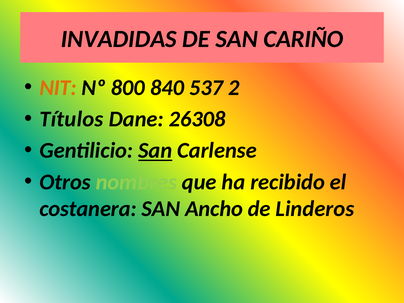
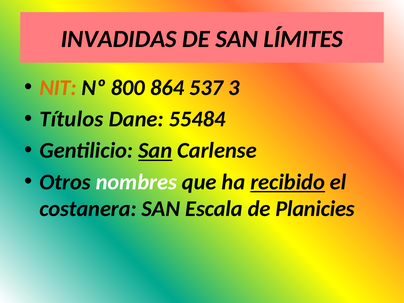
CARIÑO: CARIÑO -> LÍMITES (303, 39)
840: 840 -> 864 (167, 88)
2: 2 -> 3 (234, 88)
26308: 26308 -> 55484 (197, 119)
nombres colour: light green -> white (136, 182)
recibido underline: none -> present (288, 182)
Ancho: Ancho -> Escala (214, 209)
Linderos: Linderos -> Planicies (315, 209)
